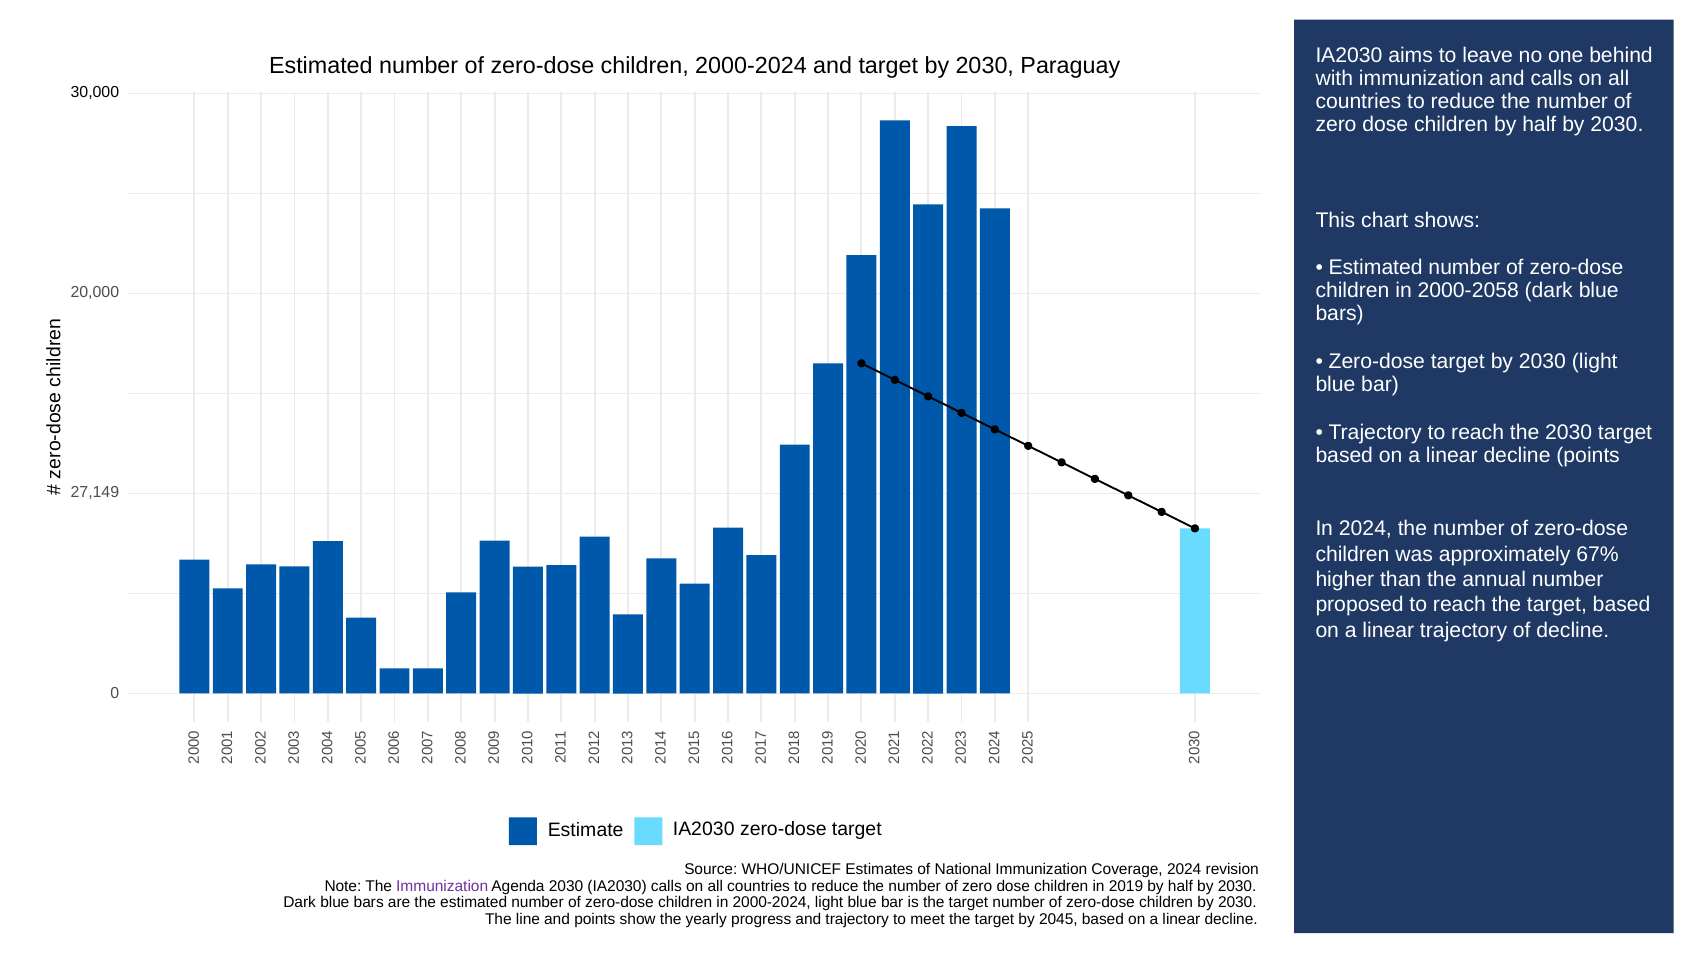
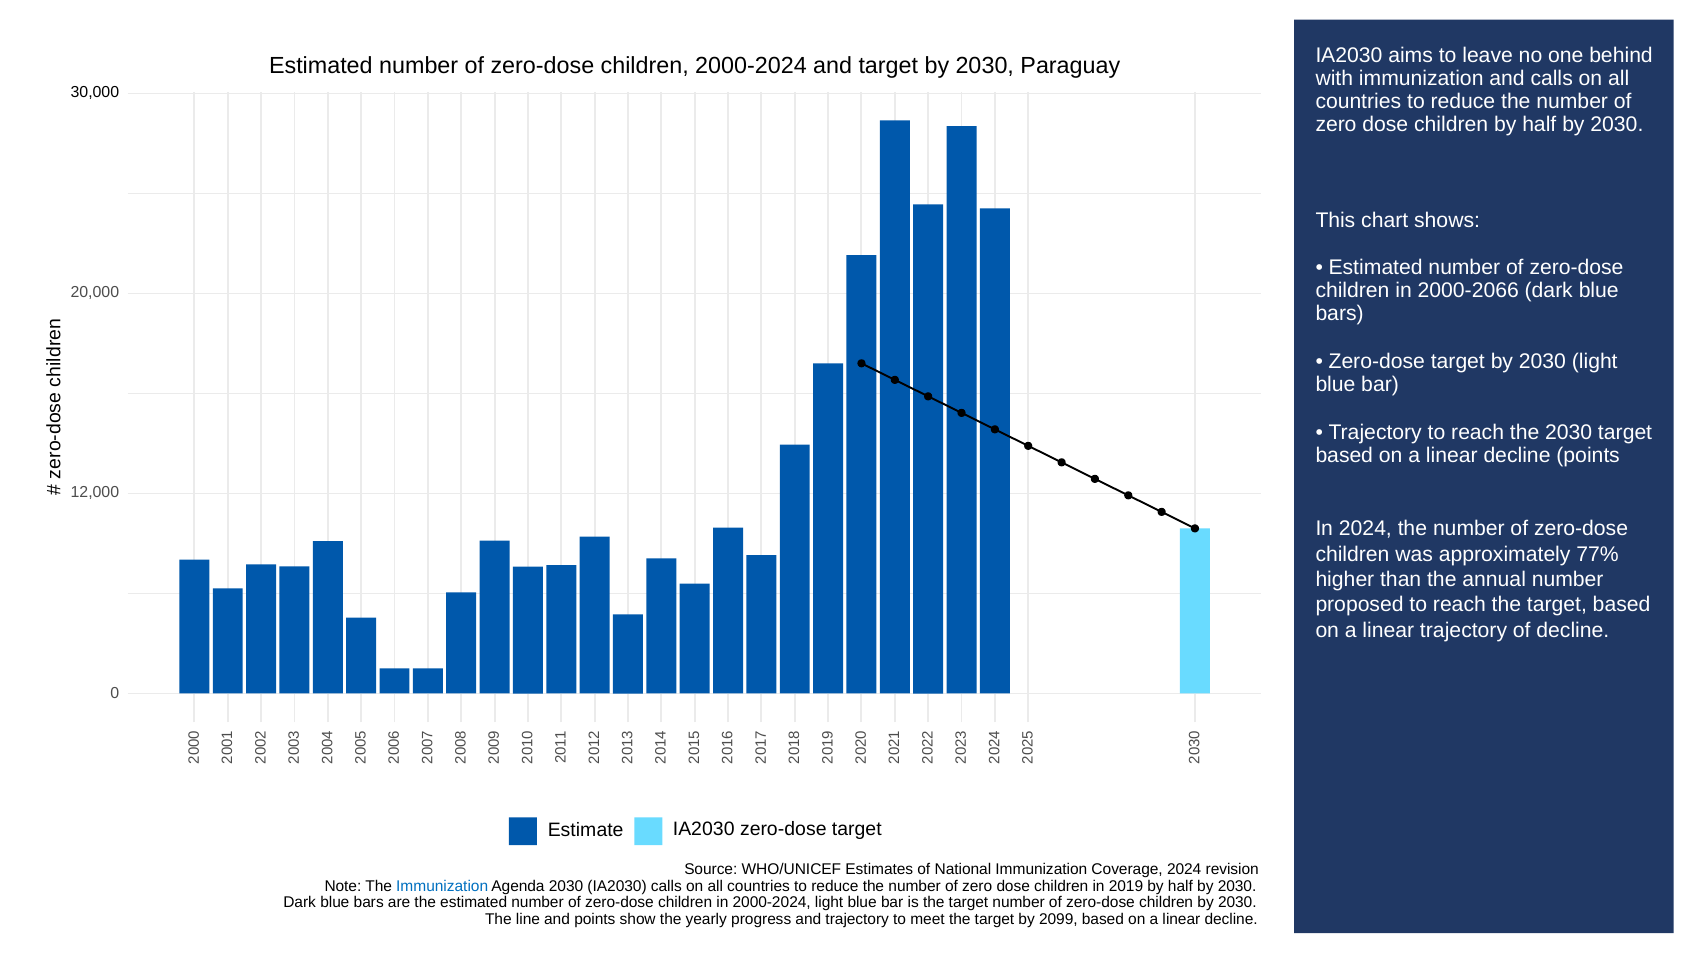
2000-2058: 2000-2058 -> 2000-2066 (1468, 291)
27,149: 27,149 -> 12,000 (95, 492)
67%: 67% -> 77% (1598, 554)
Immunization colour: purple -> blue (442, 886)
2045: 2045 -> 2099 (1058, 920)
